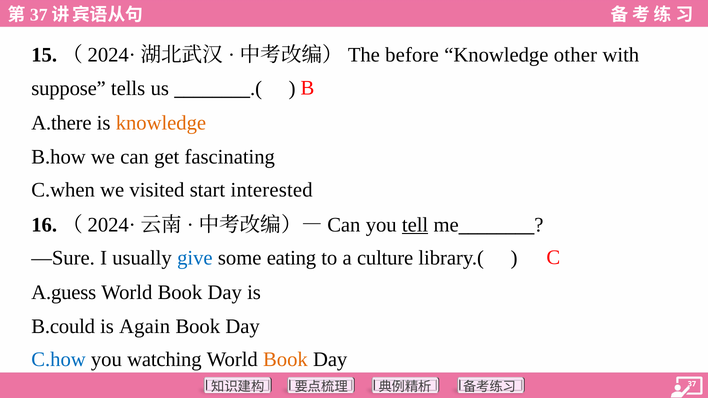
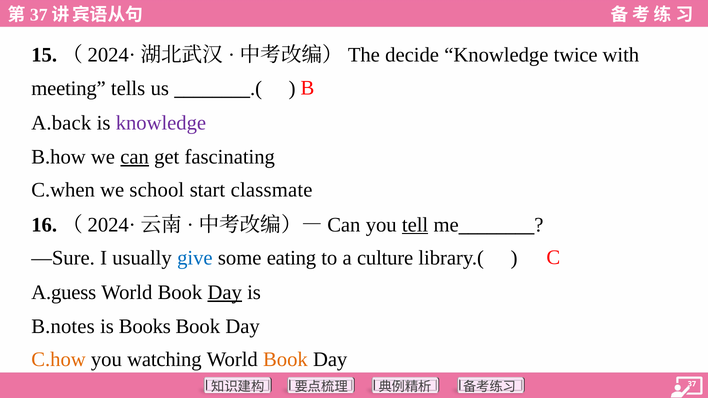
before: before -> decide (412, 55)
other: other -> twice (576, 55)
suppose: suppose -> meeting (69, 88)
A.there: A.there -> A.back (61, 123)
knowledge colour: orange -> purple (161, 123)
can underline: none -> present (135, 157)
visited: visited -> school (157, 190)
interested: interested -> classmate (272, 190)
Day underline: none -> present (225, 293)
B.could: B.could -> B.notes (63, 326)
Again: Again -> Books (145, 326)
C.how colour: blue -> orange (59, 360)
